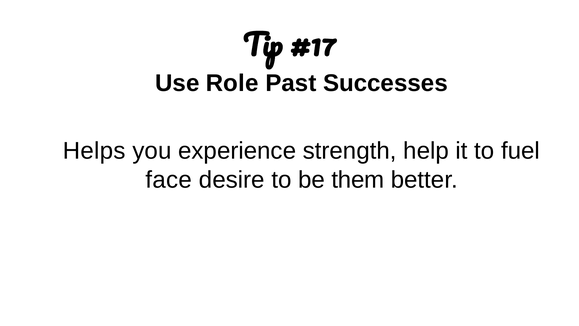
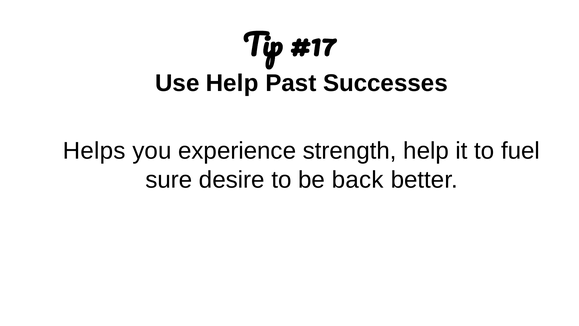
Use Role: Role -> Help (232, 83)
face: face -> sure (169, 180)
them: them -> back (358, 180)
